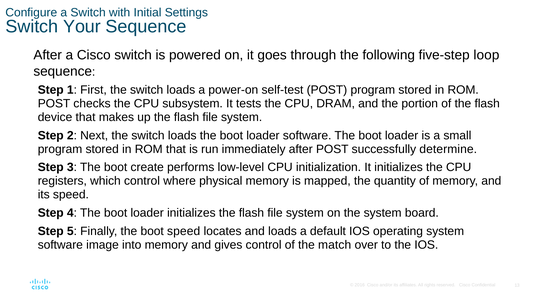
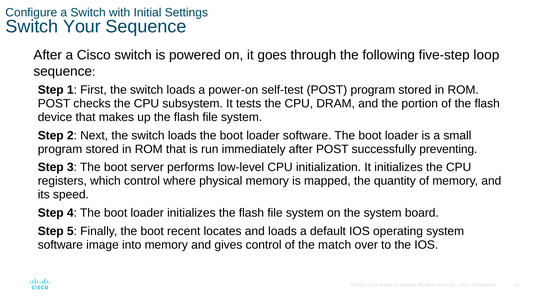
determine: determine -> preventing (448, 149)
create: create -> server (147, 167)
boot speed: speed -> recent (184, 231)
